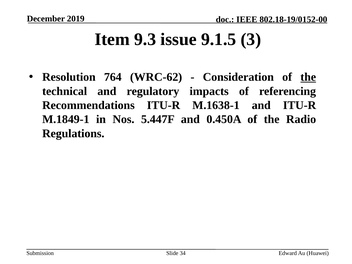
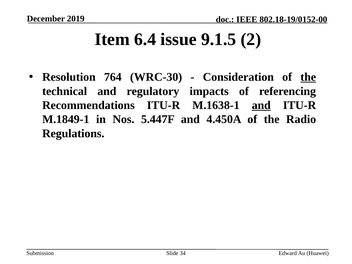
9.3: 9.3 -> 6.4 (145, 39)
3: 3 -> 2 (251, 39)
WRC-62: WRC-62 -> WRC-30 (156, 77)
and underline: none -> present (261, 105)
0.450A: 0.450A -> 4.450A (224, 119)
